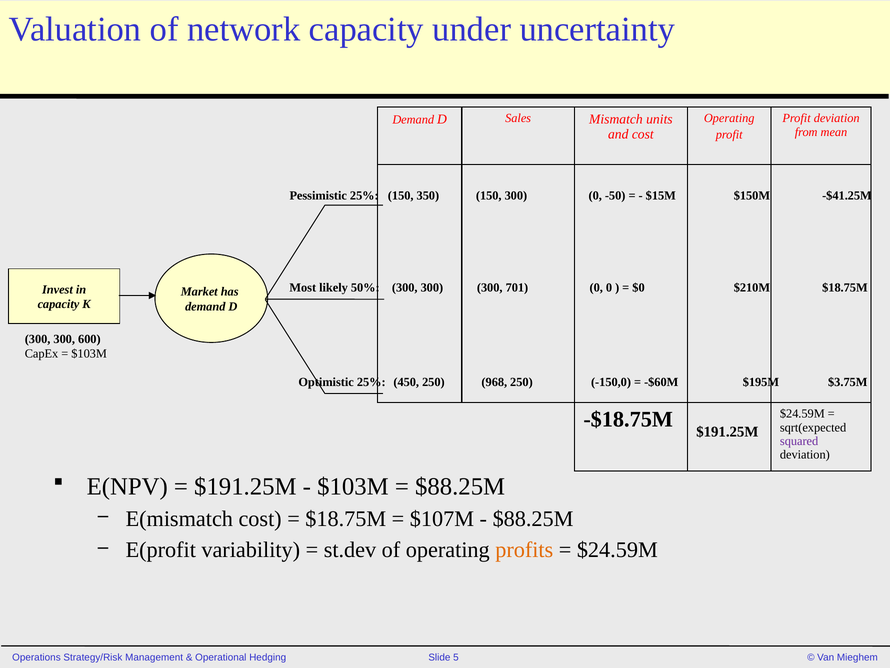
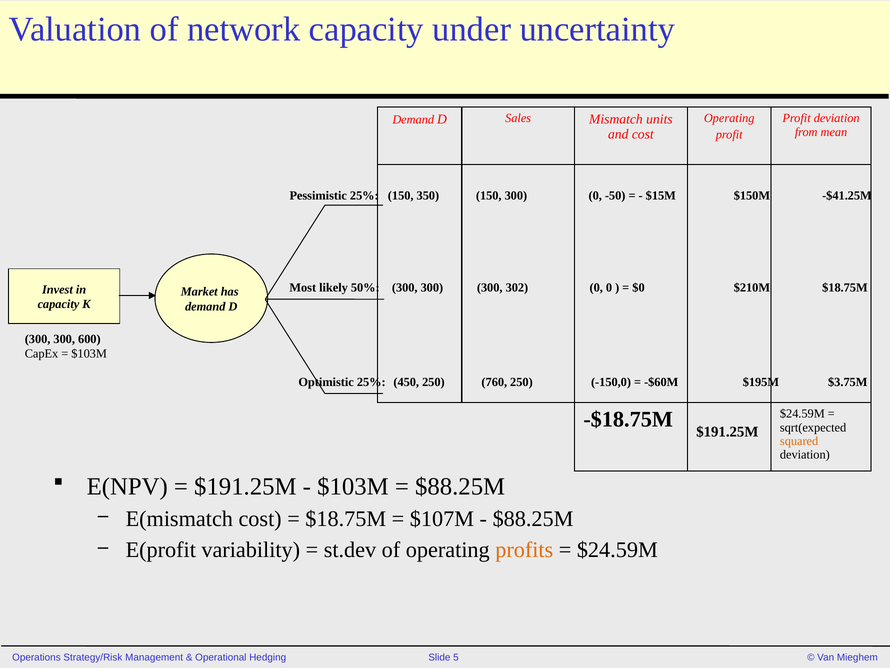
701: 701 -> 302 (517, 287)
968: 968 -> 760 (494, 382)
squared colour: purple -> orange (799, 441)
